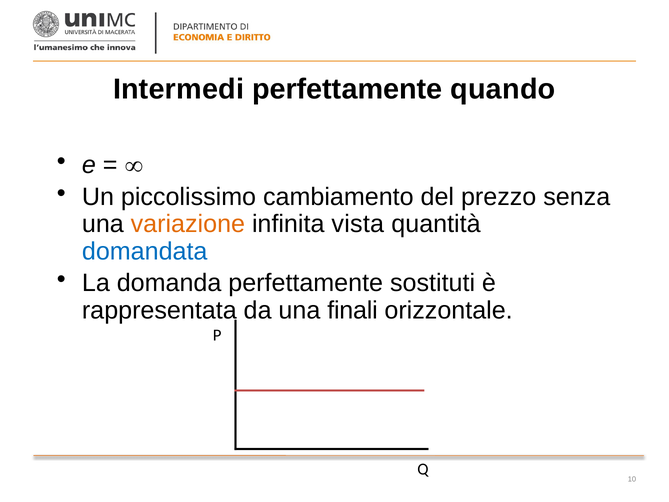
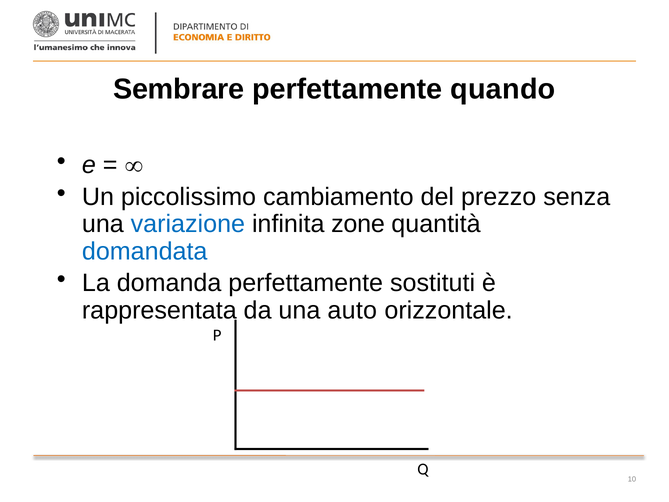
Intermedi: Intermedi -> Sembrare (179, 89)
variazione colour: orange -> blue (188, 224)
vista: vista -> zone (358, 224)
finali: finali -> auto (352, 310)
